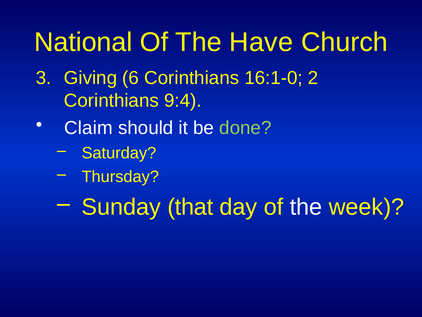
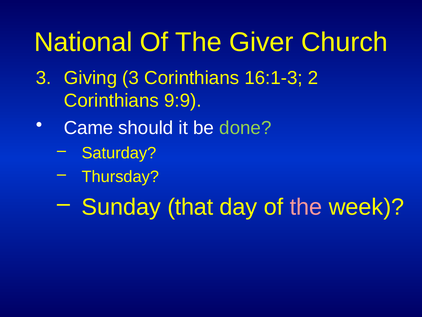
Have: Have -> Giver (261, 42)
Giving 6: 6 -> 3 (131, 78)
16:1-0: 16:1-0 -> 16:1-3 (274, 78)
9:4: 9:4 -> 9:9 (183, 100)
Claim: Claim -> Came (89, 128)
the colour: white -> pink (306, 207)
